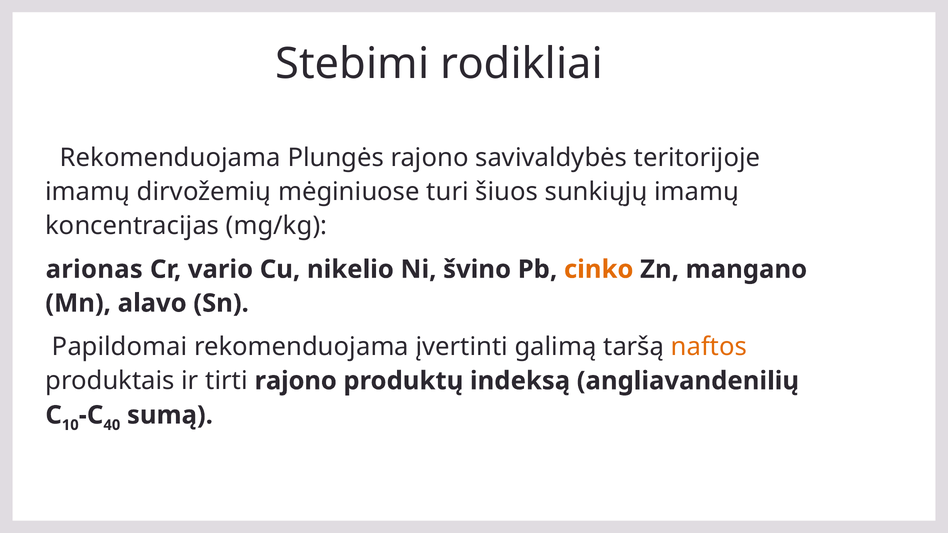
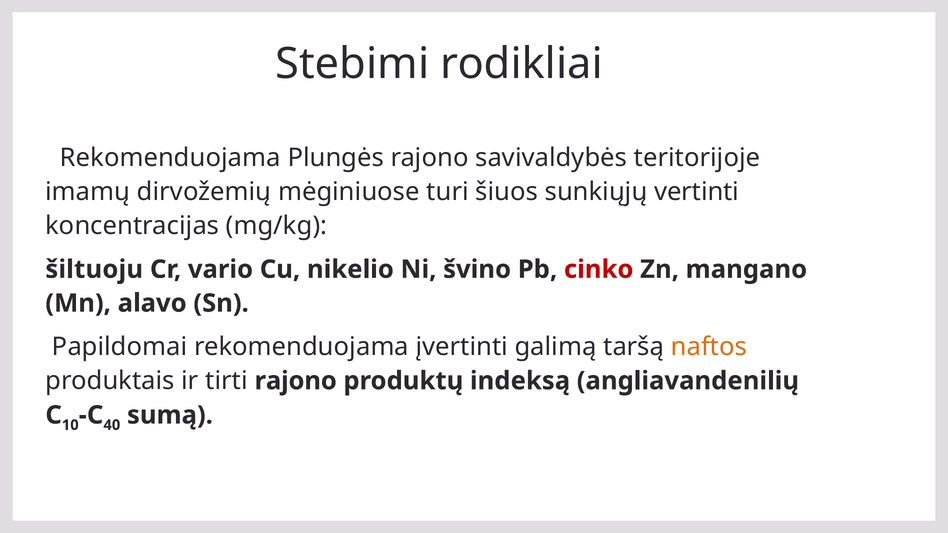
sunkiųjų imamų: imamų -> vertinti (697, 192)
arionas: arionas -> šiltuoju (94, 270)
cinko colour: orange -> red (599, 270)
